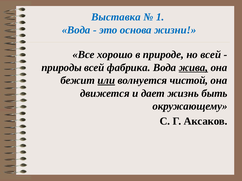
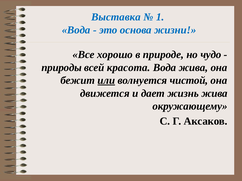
но всей: всей -> чудо (211, 55)
фабрика: фабрика -> красота (129, 68)
жива underline: present -> none (193, 68)
жизнь быть: быть -> жива (214, 94)
